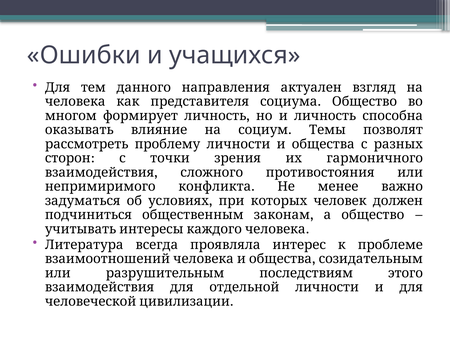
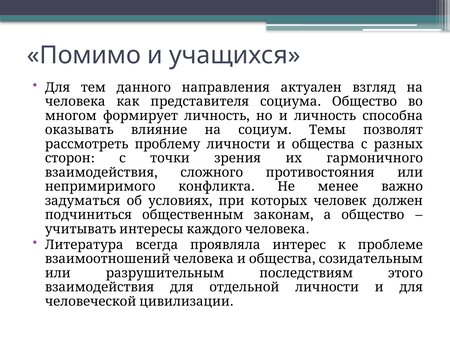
Ошибки: Ошибки -> Помимо (84, 55)
